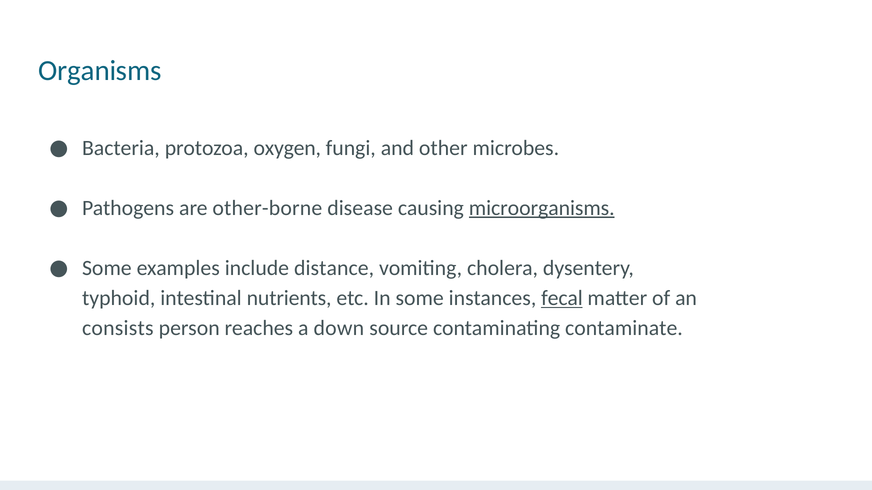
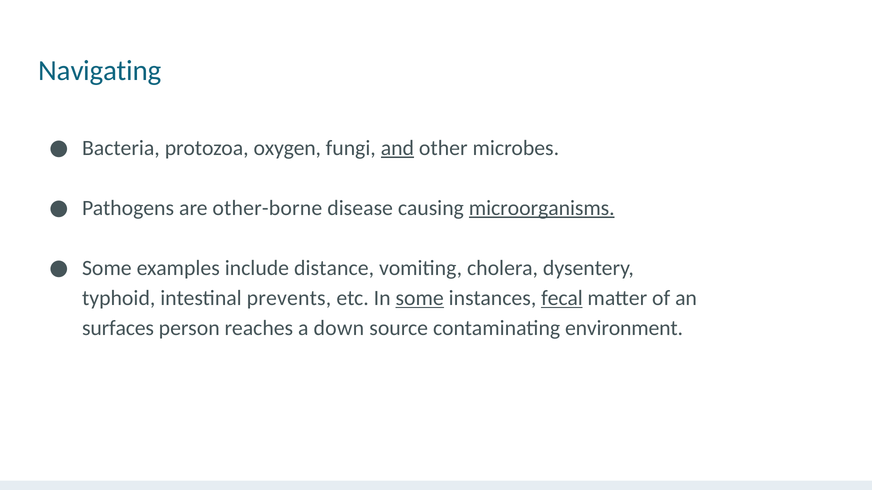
Organisms: Organisms -> Navigating (100, 71)
and underline: none -> present (397, 148)
nutrients: nutrients -> prevents (289, 298)
some underline: none -> present (420, 298)
consists: consists -> surfaces (118, 328)
contaminate: contaminate -> environment (624, 328)
